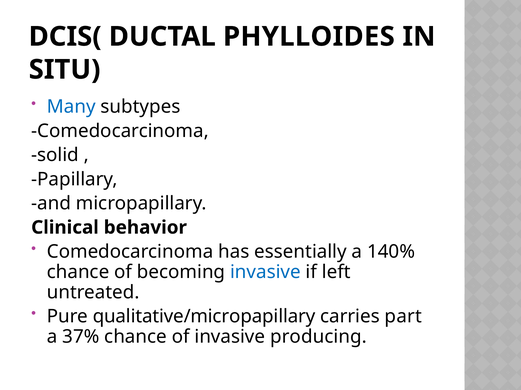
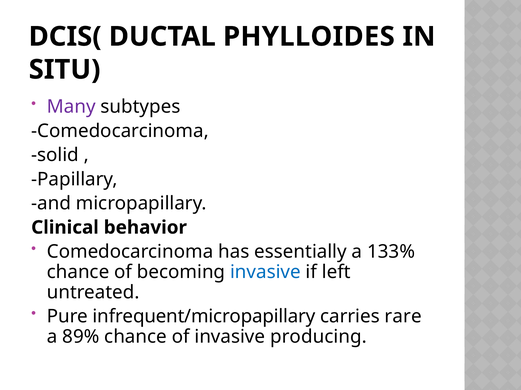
Many colour: blue -> purple (71, 107)
140%: 140% -> 133% (391, 252)
qualitative/micropapillary: qualitative/micropapillary -> infrequent/micropapillary (204, 317)
part: part -> rare (403, 317)
37%: 37% -> 89% (81, 337)
